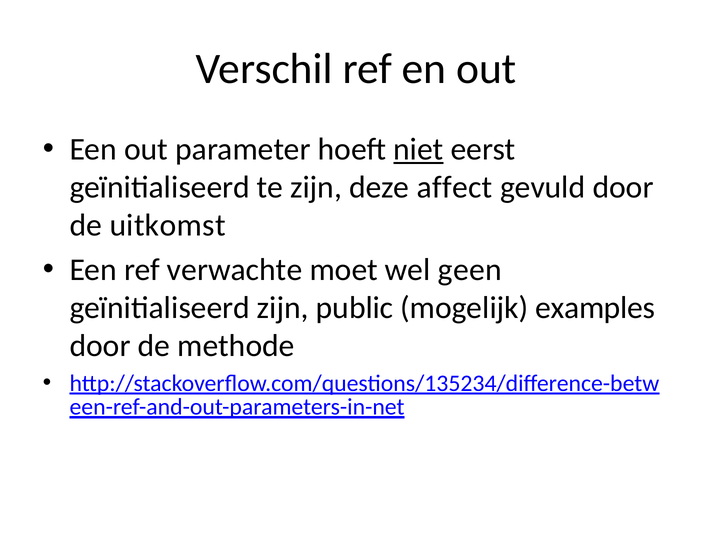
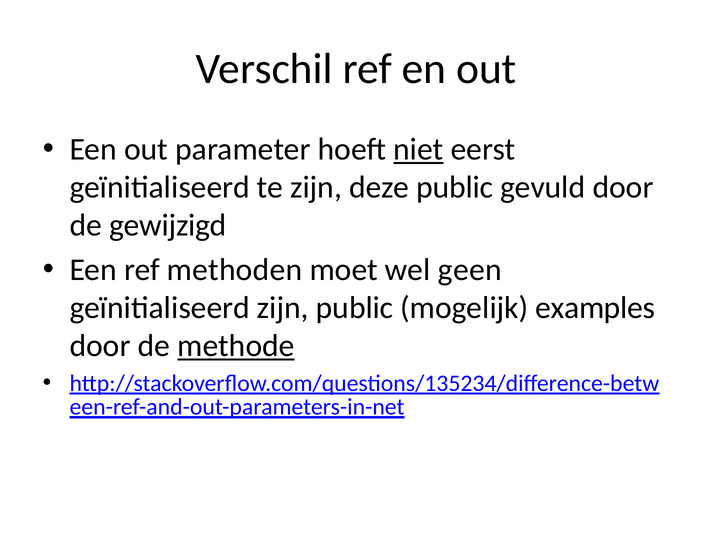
deze affect: affect -> public (455, 188)
uitkomst: uitkomst -> gewijzigd (168, 226)
verwachte: verwachte -> methoden (235, 270)
methode underline: none -> present (236, 346)
